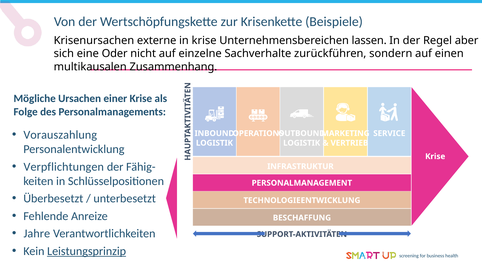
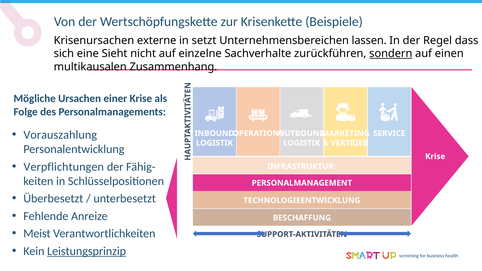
in krise: krise -> setzt (204, 40)
aber: aber -> dass (467, 40)
Oder: Oder -> Sieht (115, 54)
sondern underline: none -> present (391, 54)
Jahre: Jahre -> Meist (37, 234)
